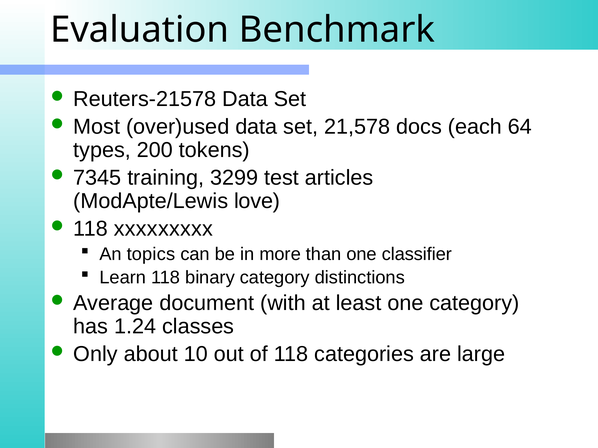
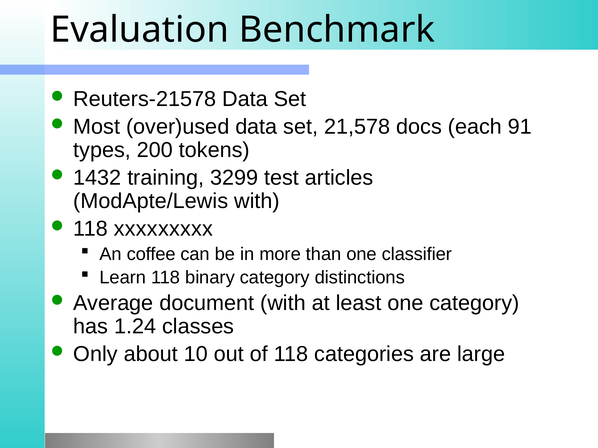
64: 64 -> 91 (520, 127)
7345: 7345 -> 1432 (97, 178)
ModApte/Lewis love: love -> with (257, 201)
topics: topics -> coffee (151, 254)
